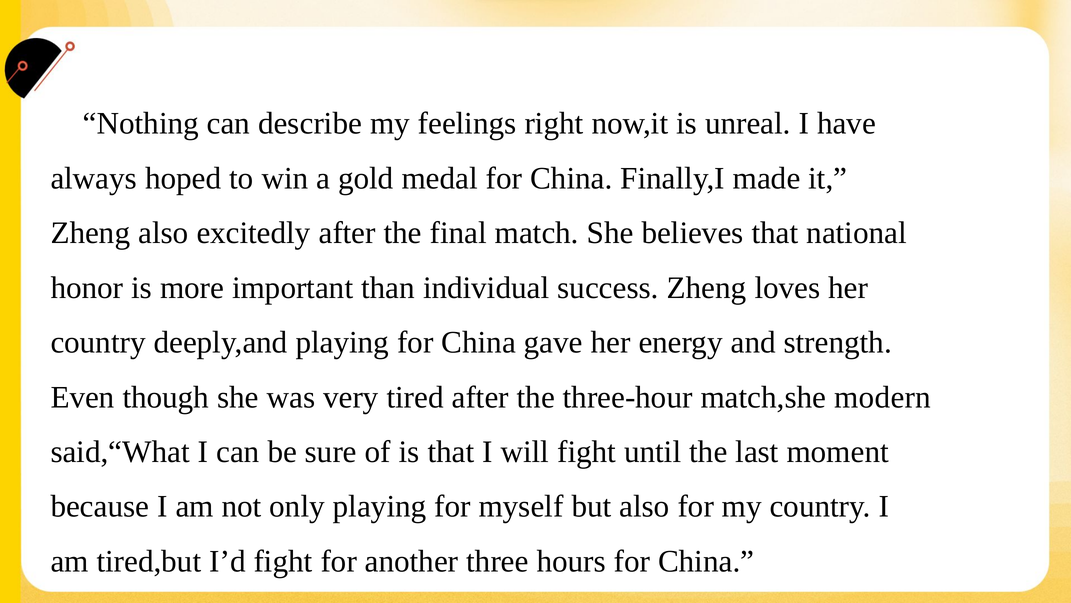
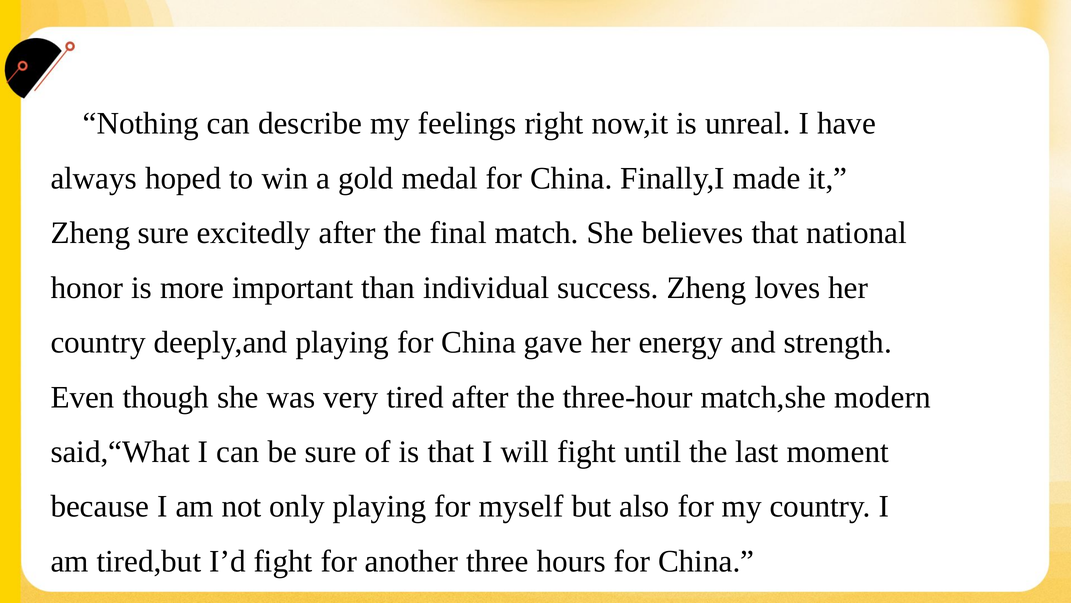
Zheng also: also -> sure (163, 233)
